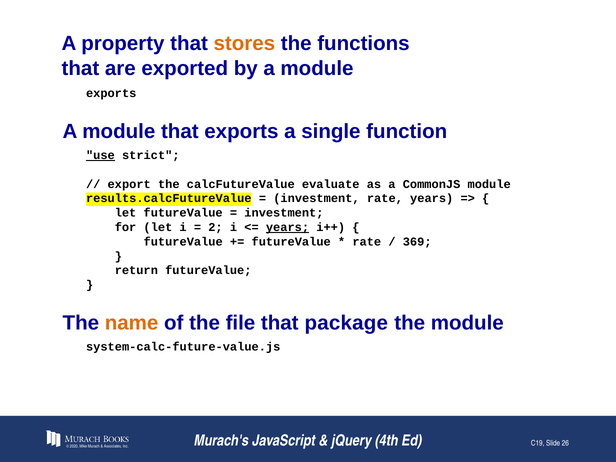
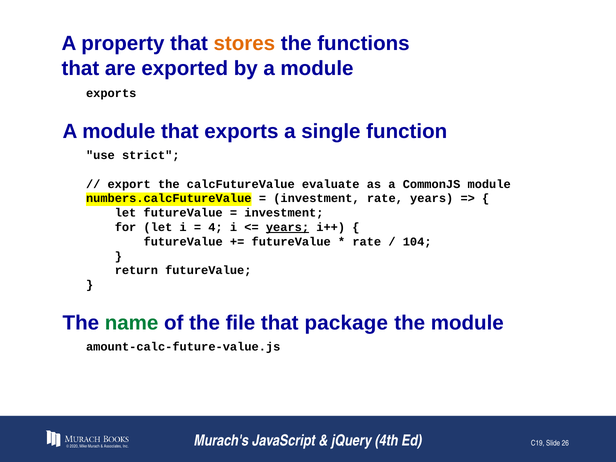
use underline: present -> none (100, 155)
results.calcFutureValue: results.calcFutureValue -> numbers.calcFutureValue (169, 199)
2: 2 -> 4 (215, 227)
369: 369 -> 104 (417, 242)
name colour: orange -> green (132, 323)
system-calc-future-value.js: system-calc-future-value.js -> amount-calc-future-value.js (183, 347)
